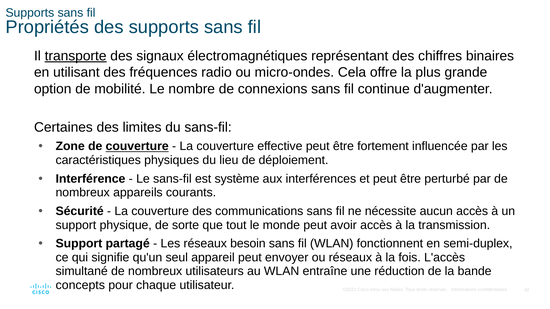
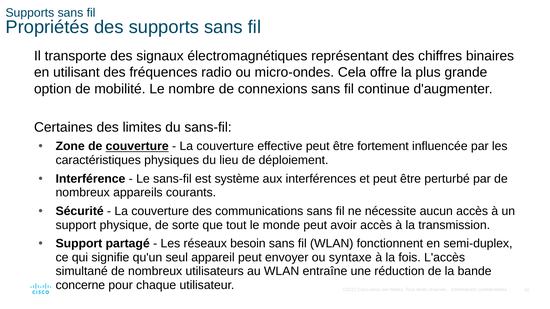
transporte underline: present -> none (76, 56)
ou réseaux: réseaux -> syntaxe (350, 258)
concepts: concepts -> concerne (80, 286)
